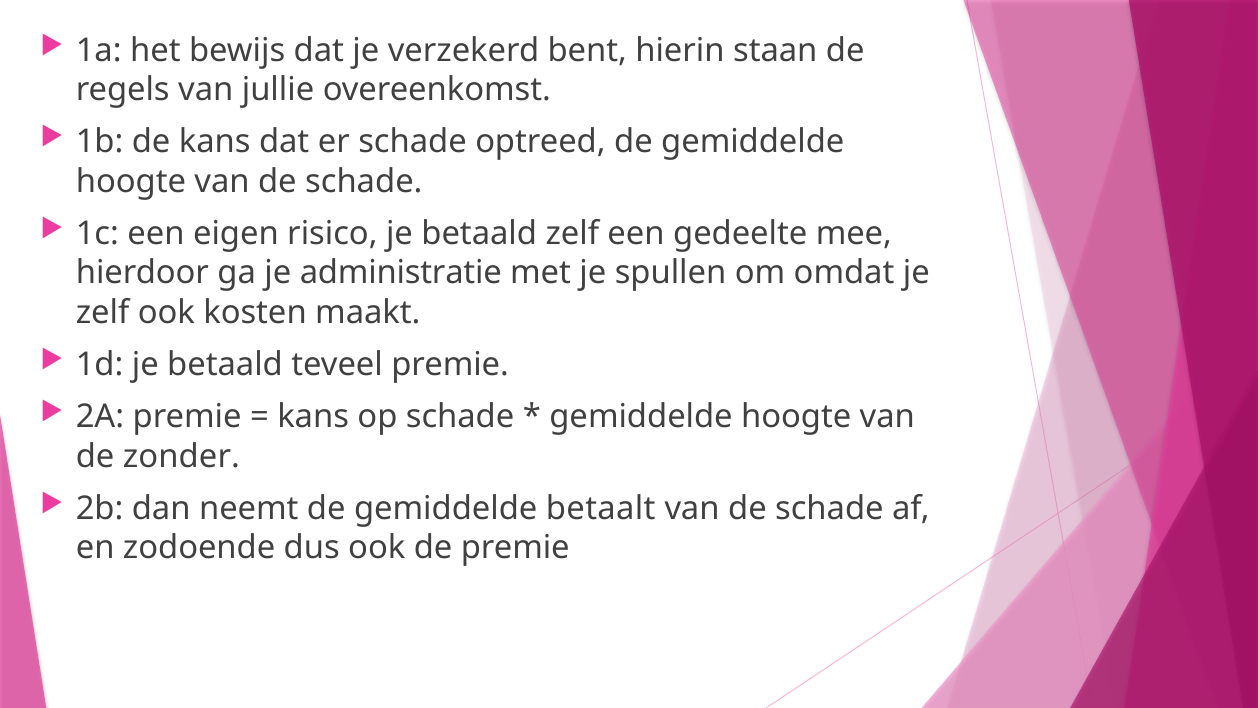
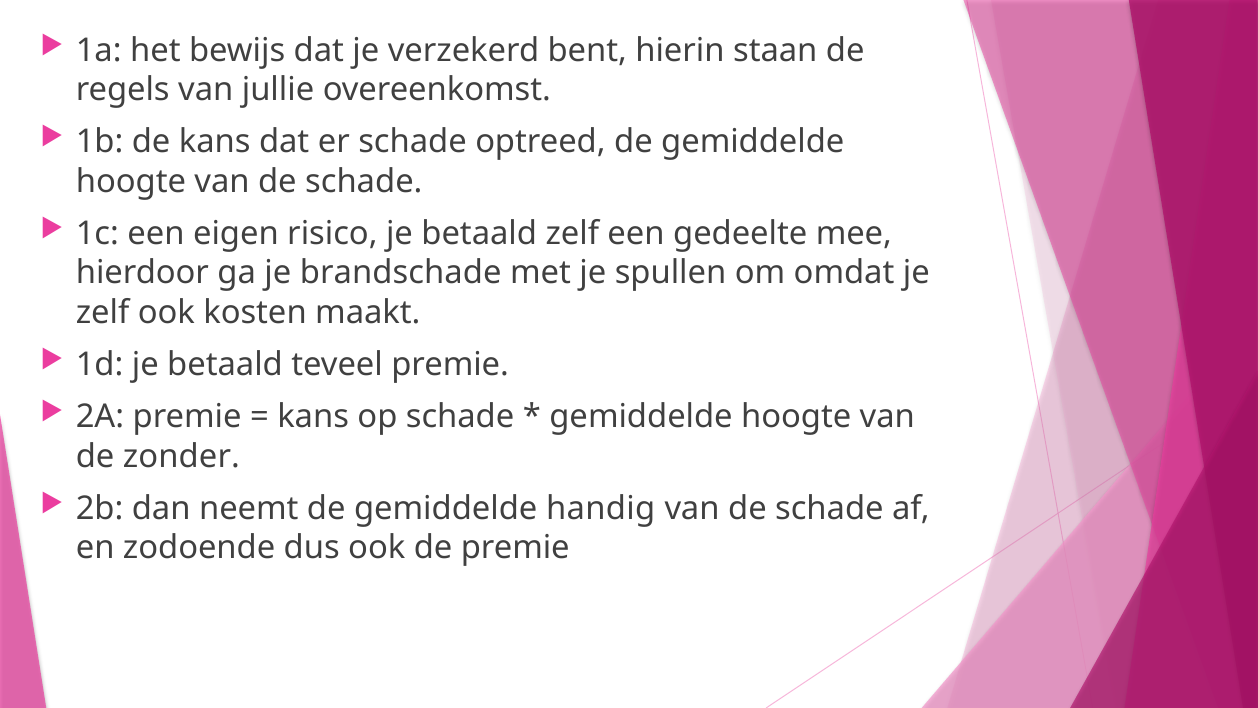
administratie: administratie -> brandschade (401, 273)
betaalt: betaalt -> handig (601, 508)
